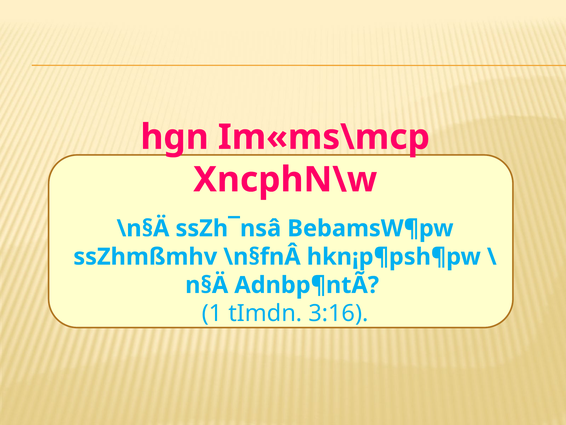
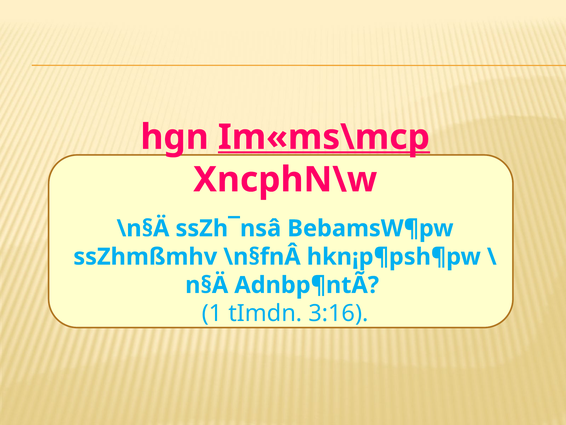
Im«ms\mcp underline: none -> present (324, 137)
